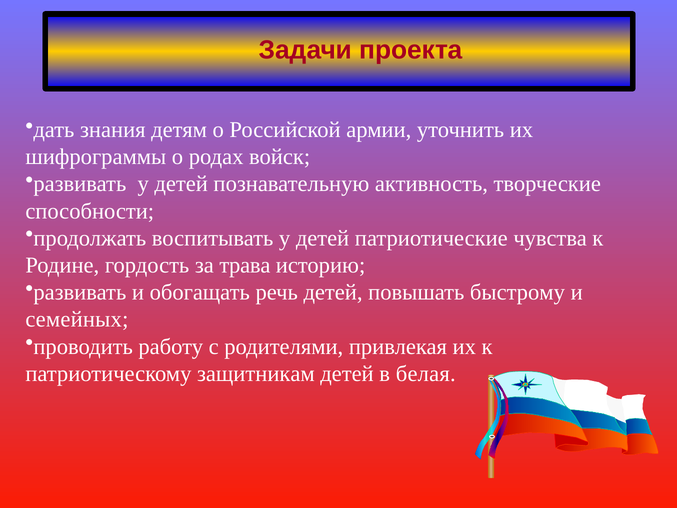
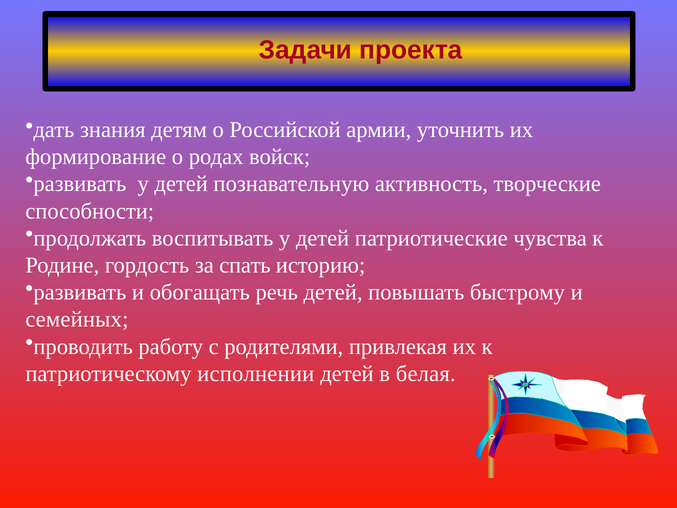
шифрограммы: шифрограммы -> формирование (96, 157)
трава: трава -> спать (245, 265)
защитникам: защитникам -> исполнении (256, 373)
